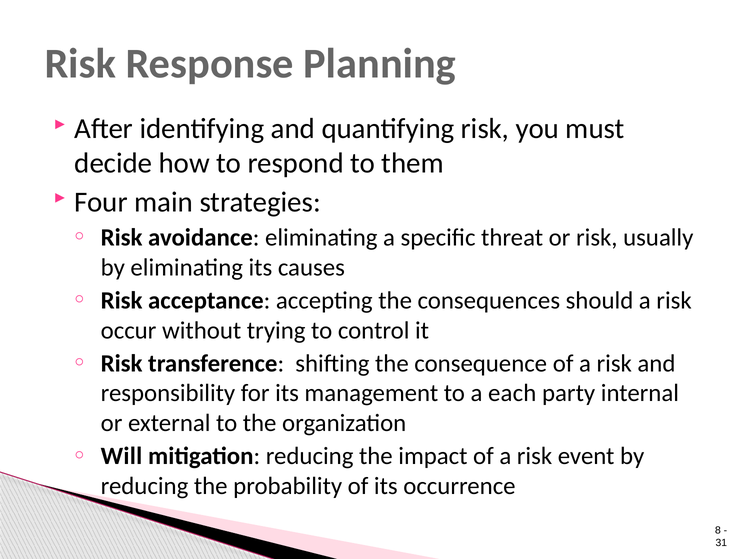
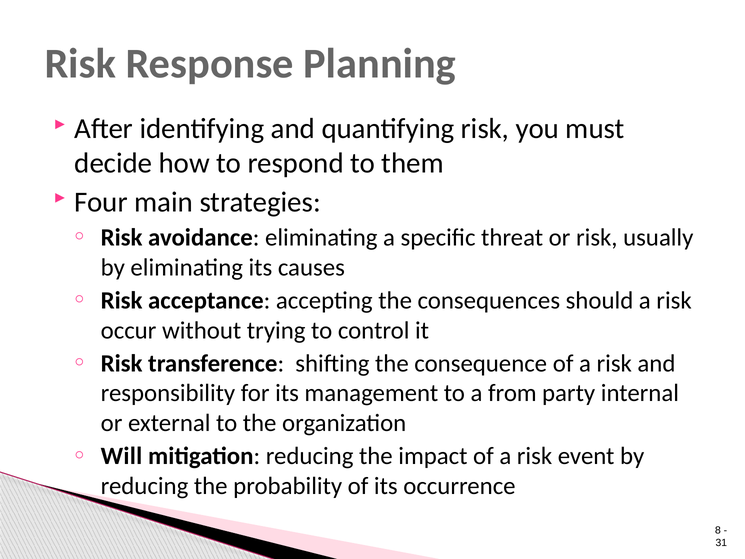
each: each -> from (512, 393)
